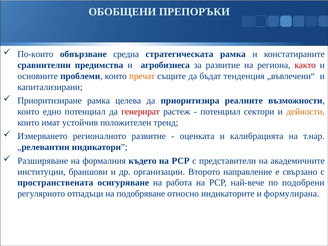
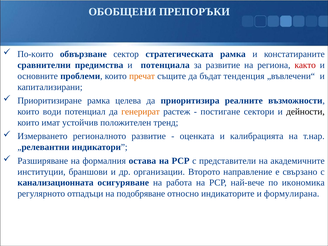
средна: средна -> сектор (126, 54)
агробизнеса: агробизнеса -> потенциала (165, 65)
едно: едно -> води (52, 112)
генерират colour: red -> orange (141, 112)
потенциал: потенциал -> постигане (220, 112)
дейности colour: orange -> black (305, 112)
където: където -> остава (142, 161)
пространствената: пространствената -> канализационната (56, 183)
подобрени: подобрени -> икономика (303, 183)
